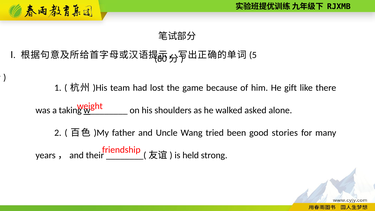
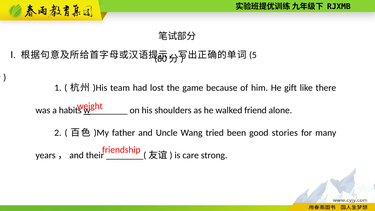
taking: taking -> habits (70, 110)
asked: asked -> friend (255, 110)
held: held -> care (191, 155)
